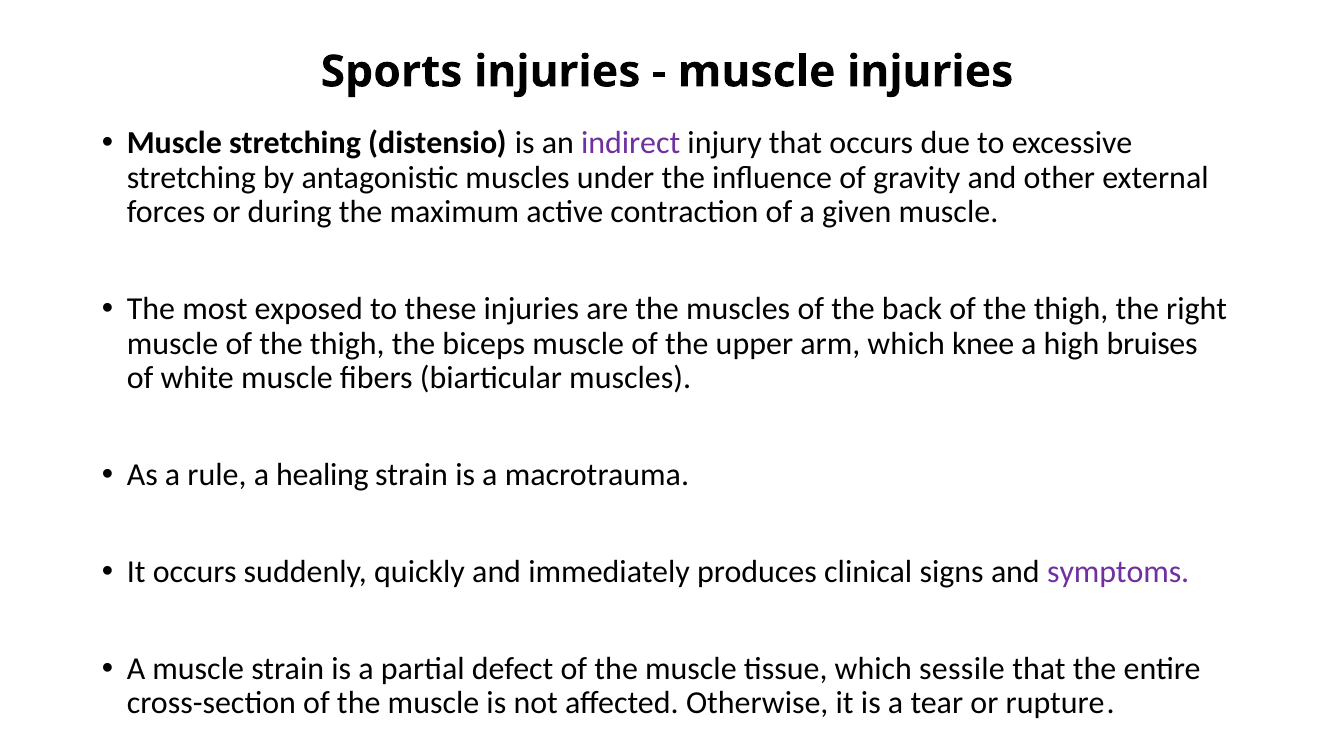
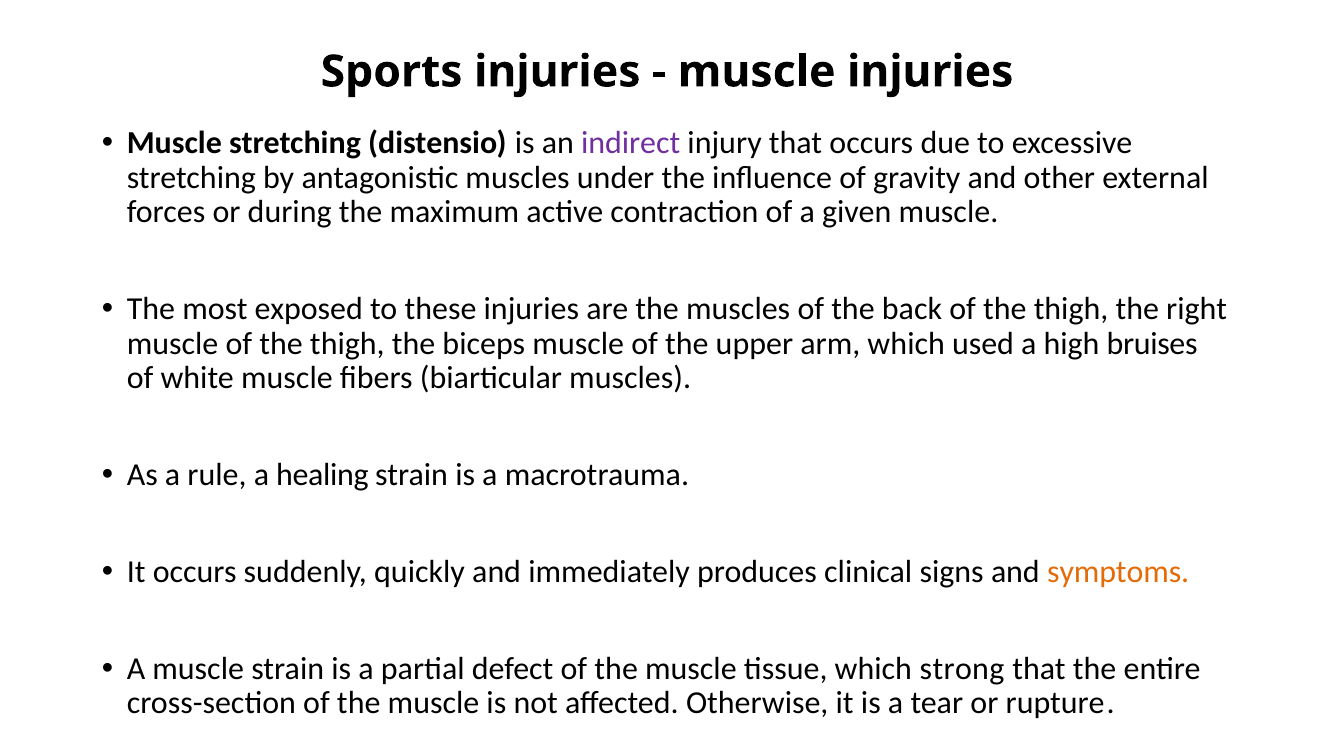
knee: knee -> used (983, 344)
symptoms colour: purple -> orange (1118, 572)
sessile: sessile -> strong (962, 669)
